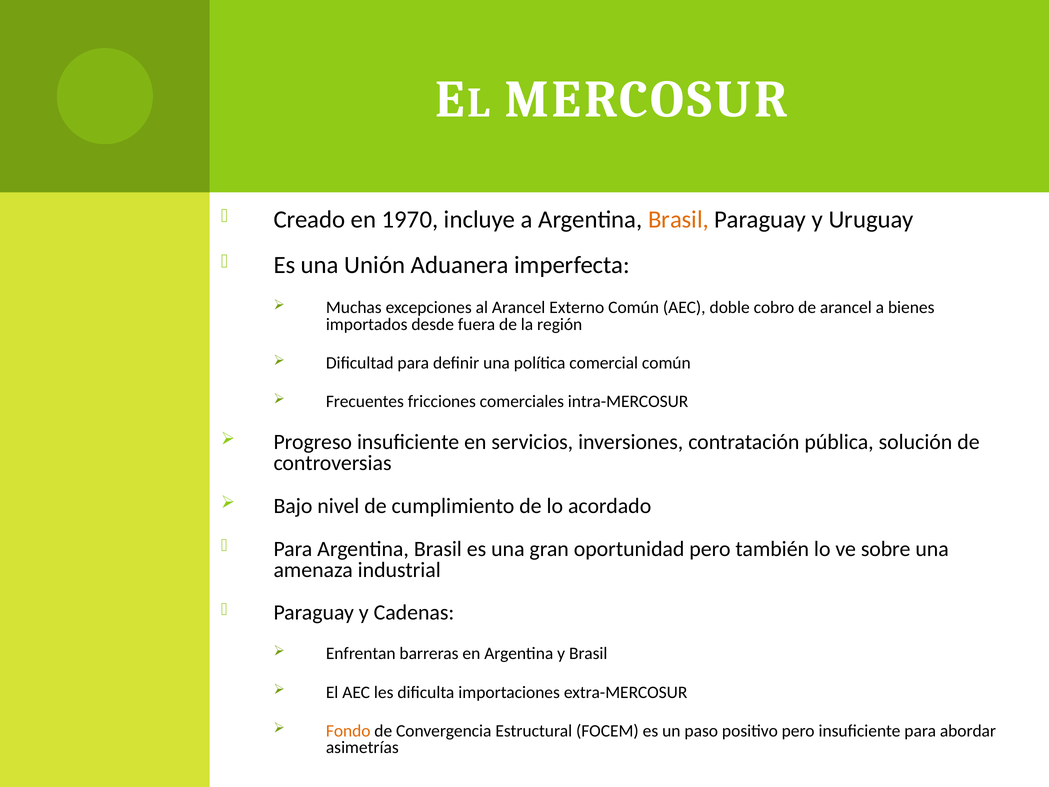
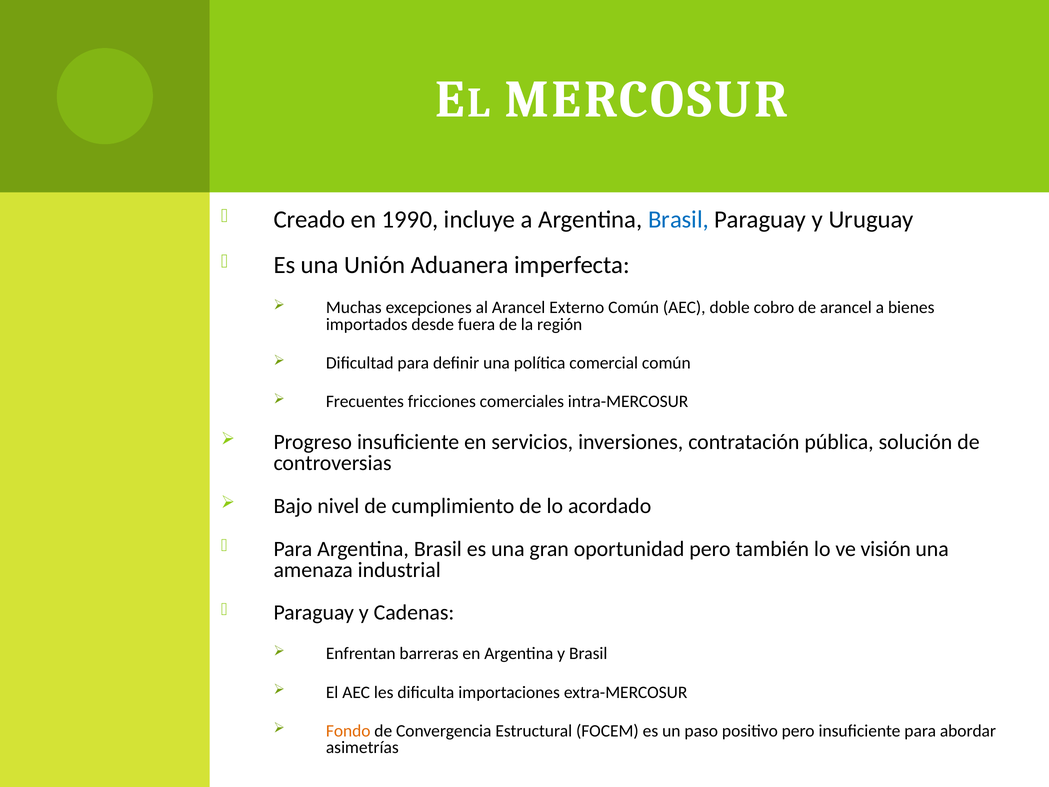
1970: 1970 -> 1990 (410, 219)
Brasil colour: orange -> blue (678, 219)
sobre: sobre -> visión (886, 549)
